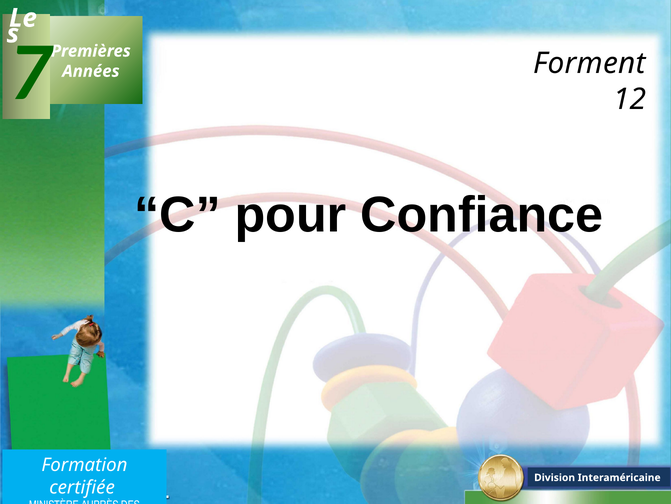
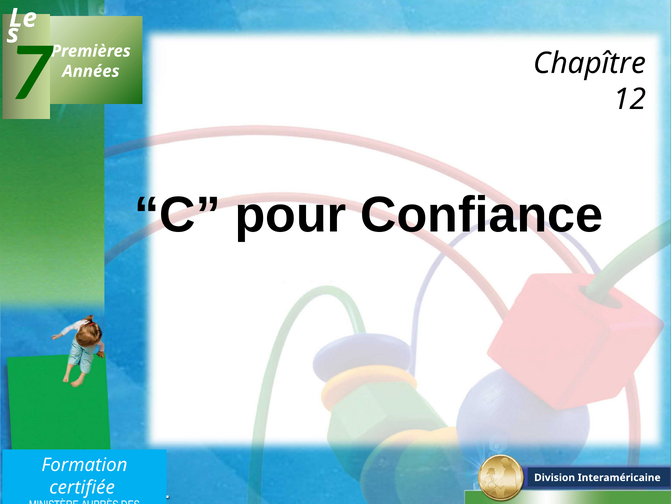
Forment: Forment -> Chapître (590, 64)
